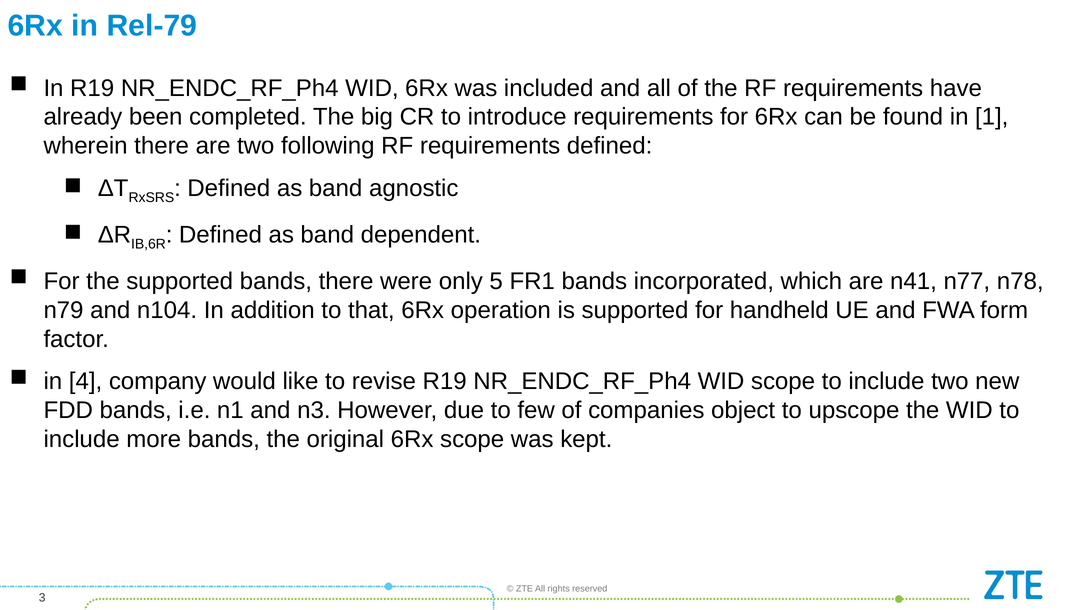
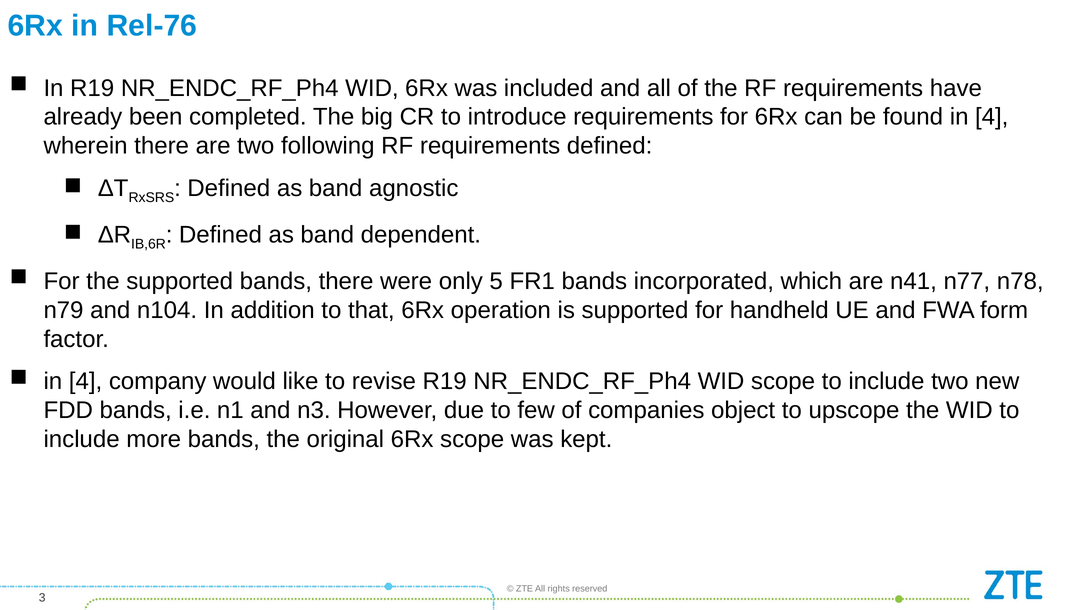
Rel-79: Rel-79 -> Rel-76 (152, 26)
found in 1: 1 -> 4 (992, 117)
